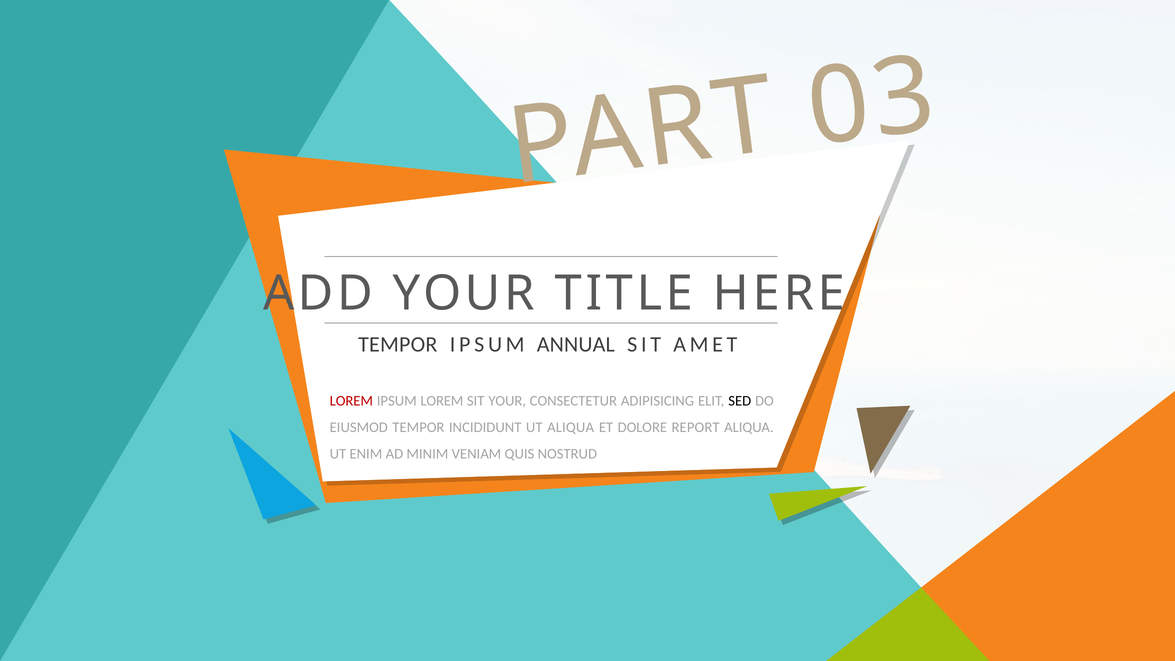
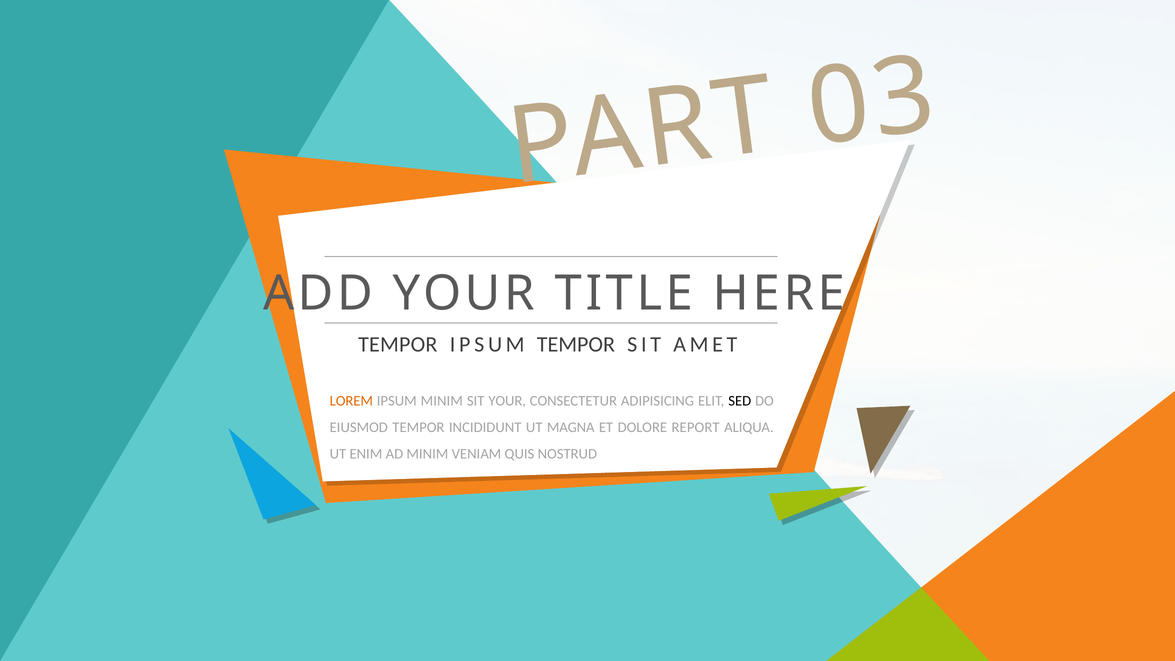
IPSUM ANNUAL: ANNUAL -> TEMPOR (576, 344)
LOREM colour: red -> orange (351, 401)
IPSUM LOREM: LOREM -> MINIM (442, 401)
UT ALIQUA: ALIQUA -> MAGNA (571, 427)
